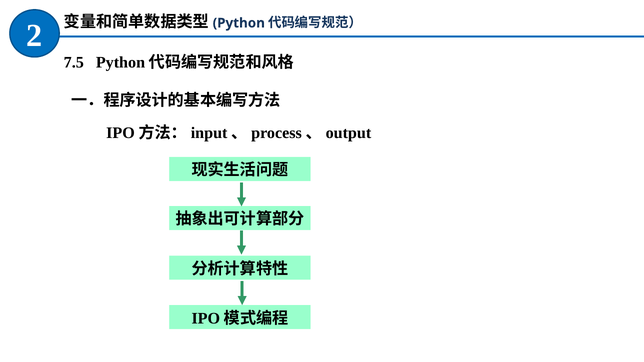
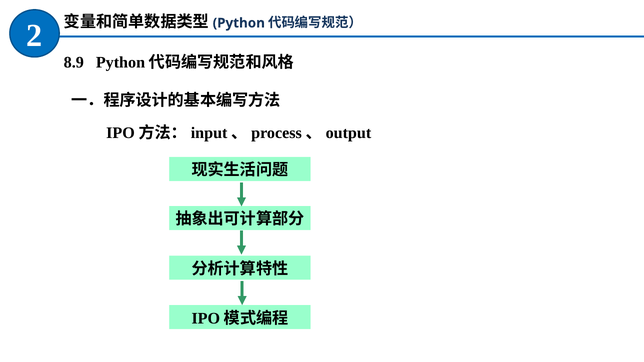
7.5: 7.5 -> 8.9 (74, 62)
